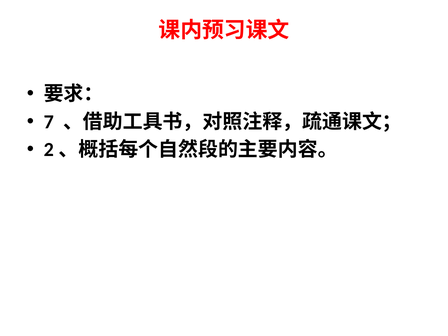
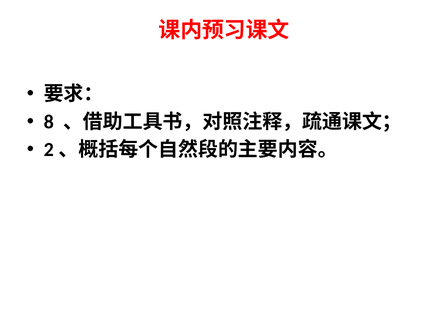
7: 7 -> 8 (49, 122)
